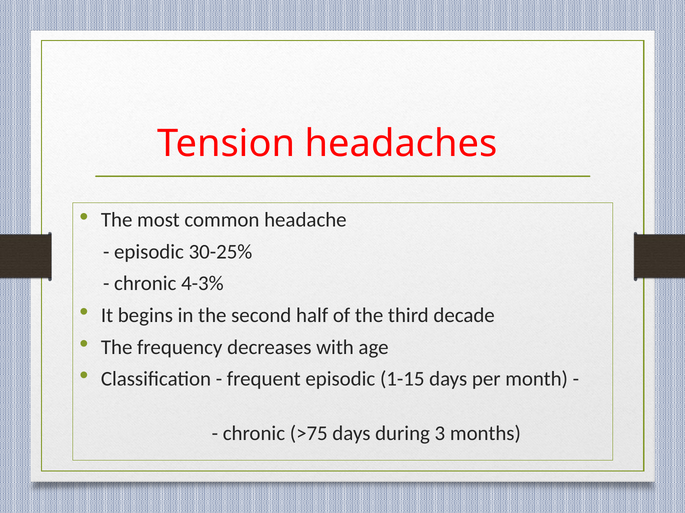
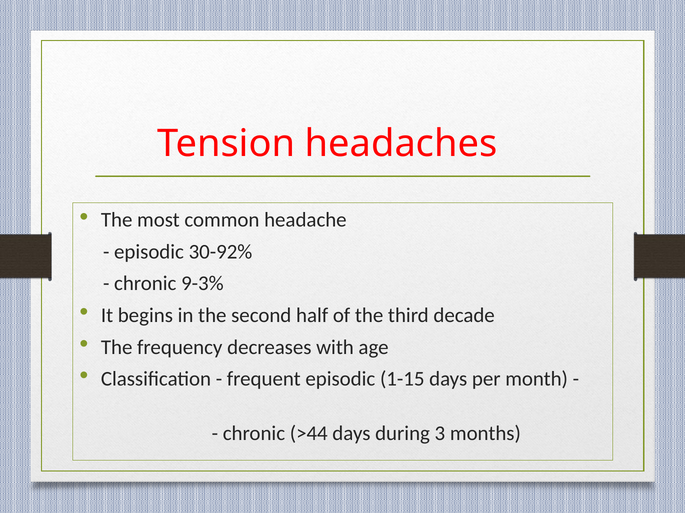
30-25%: 30-25% -> 30-92% (220, 252)
4-3%: 4-3% -> 9-3% (202, 284)
>75: >75 -> >44 (309, 434)
